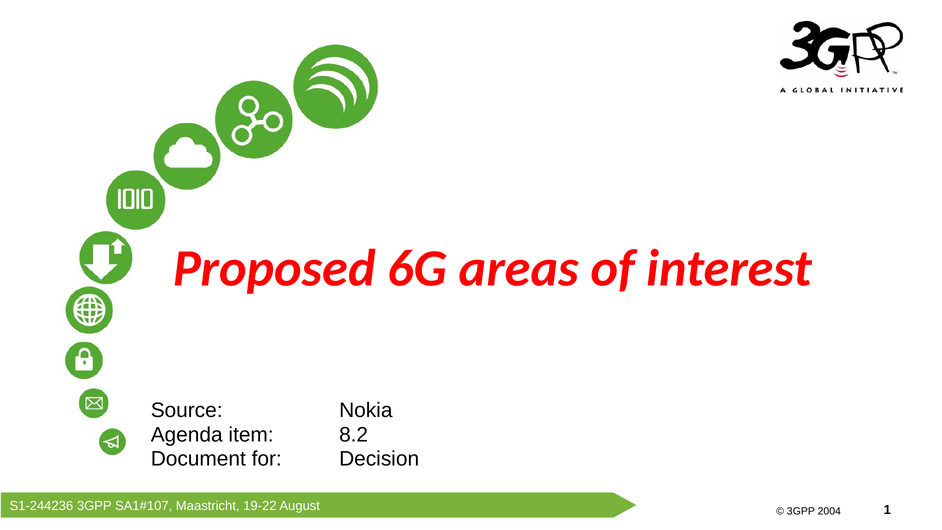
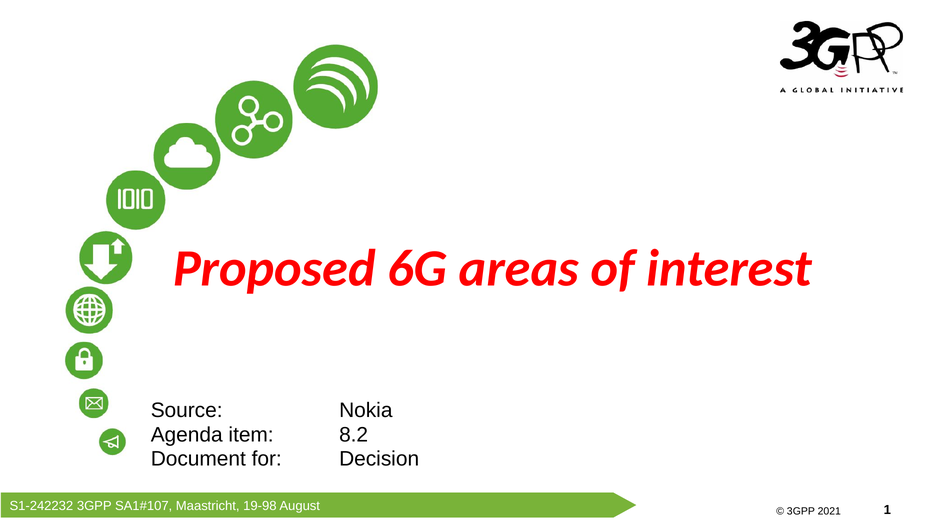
S1-244236: S1-244236 -> S1-242232 (41, 506)
19-22: 19-22 -> 19-98 (260, 506)
2004: 2004 -> 2021 (829, 511)
